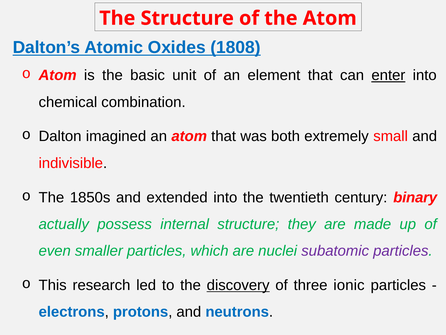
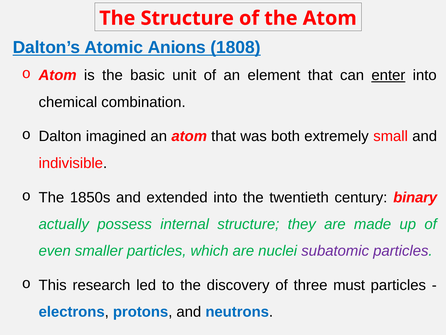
Oxides: Oxides -> Anions (177, 47)
discovery underline: present -> none (238, 285)
ionic: ionic -> must (349, 285)
